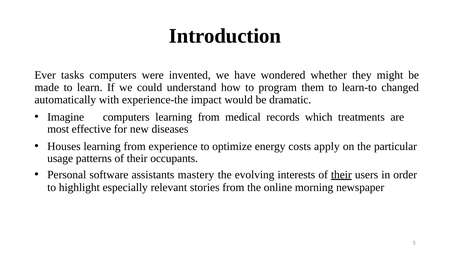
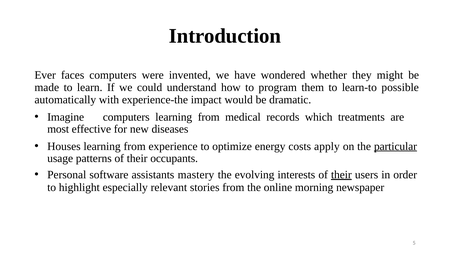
tasks: tasks -> faces (73, 75)
changed: changed -> possible (400, 87)
particular underline: none -> present (395, 146)
